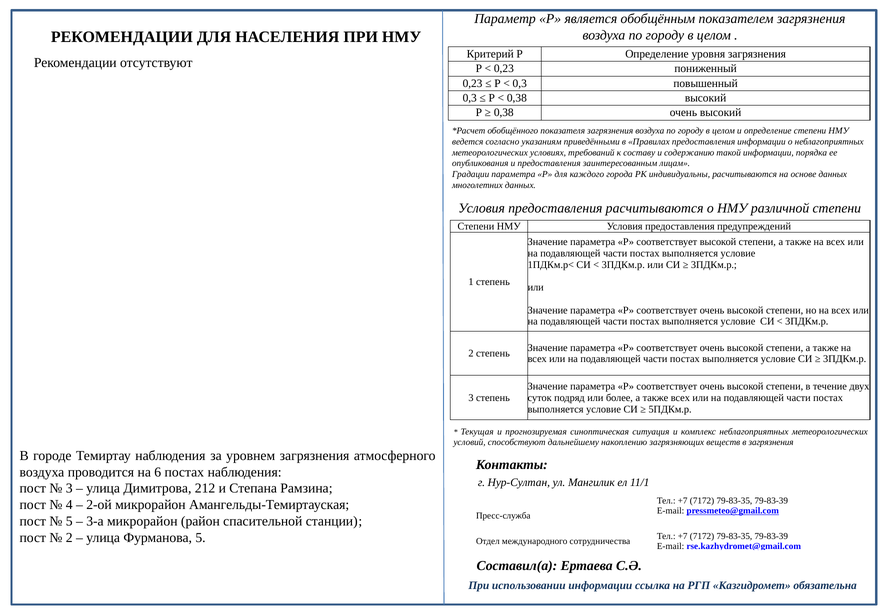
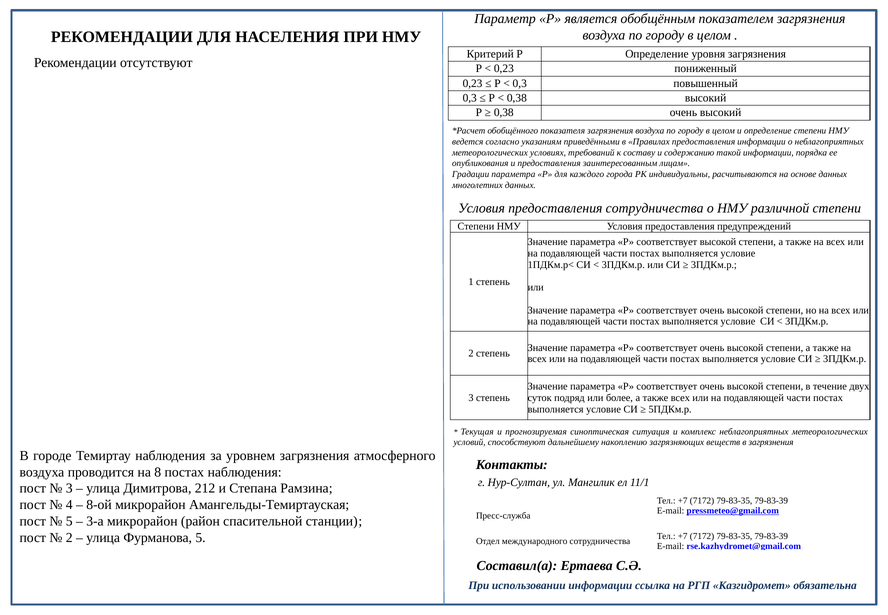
предоставления расчитываются: расчитываются -> сотрудничества (655, 208)
6: 6 -> 8 (158, 472)
2-ой: 2-ой -> 8-ой (99, 505)
